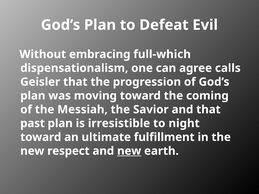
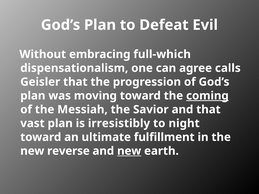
coming underline: none -> present (207, 96)
past: past -> vast (32, 123)
irresistible: irresistible -> irresistibly (119, 123)
respect: respect -> reverse (68, 151)
